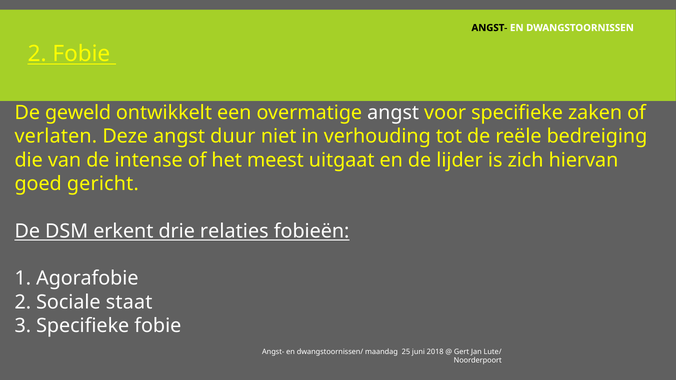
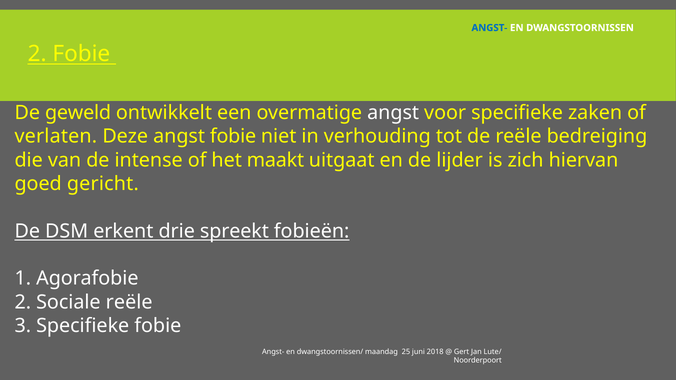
ANGST- colour: black -> blue (489, 28)
angst duur: duur -> fobie (233, 137)
meest: meest -> maakt (275, 160)
relaties: relaties -> spreekt (234, 231)
Sociale staat: staat -> reële (129, 302)
